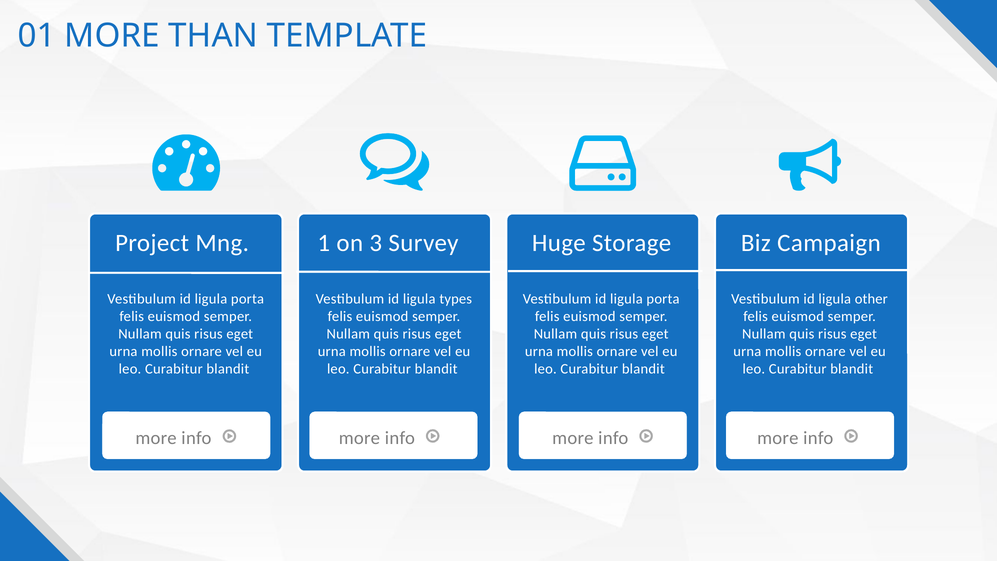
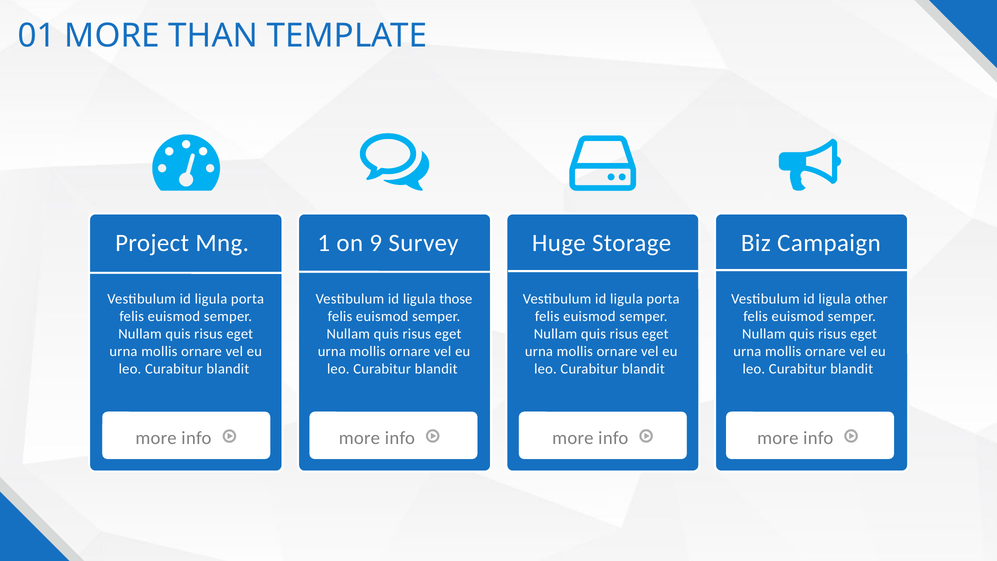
3: 3 -> 9 (376, 243)
types: types -> those (456, 299)
